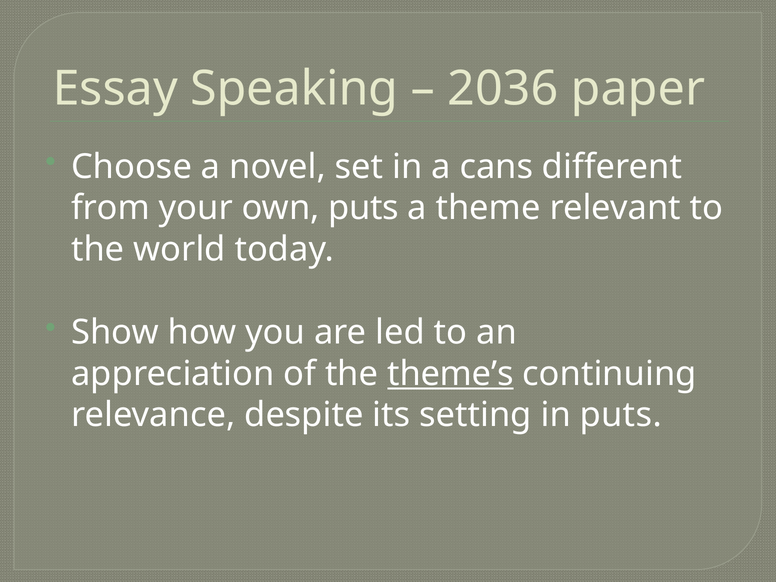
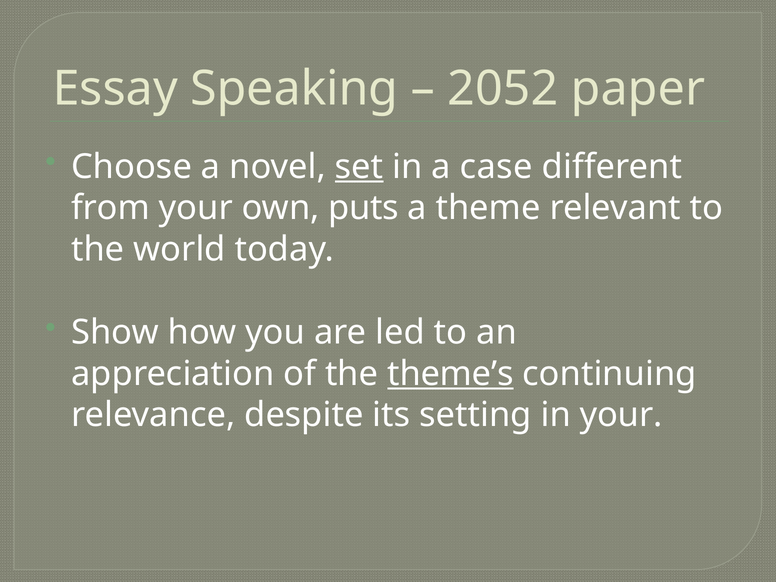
2036: 2036 -> 2052 (503, 89)
set underline: none -> present (359, 167)
cans: cans -> case (496, 167)
in puts: puts -> your (621, 415)
